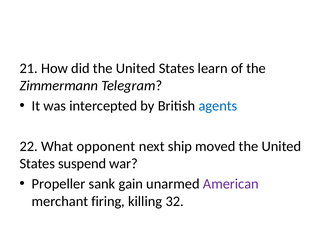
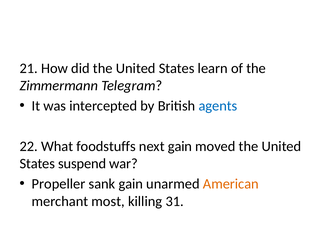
opponent: opponent -> foodstuffs (106, 146)
next ship: ship -> gain (180, 146)
American colour: purple -> orange (231, 184)
firing: firing -> most (108, 201)
32: 32 -> 31 (175, 201)
